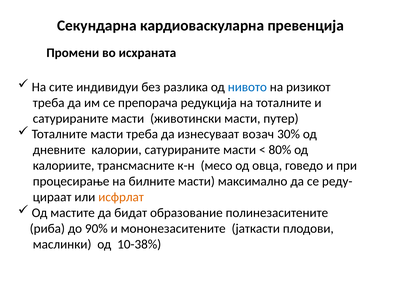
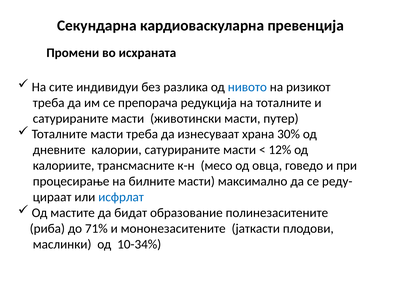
возач: возач -> хранa (258, 134)
80%: 80% -> 12% (280, 150)
исфрлат colour: orange -> blue (121, 197)
90%: 90% -> 71% (96, 229)
10-38%: 10-38% -> 10-34% (139, 245)
